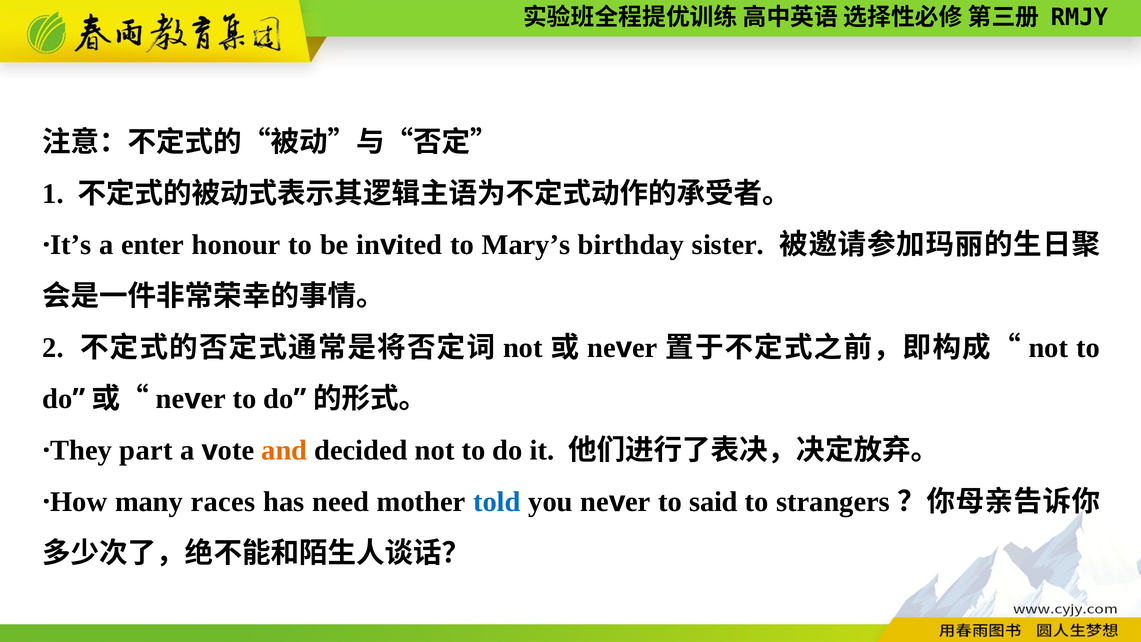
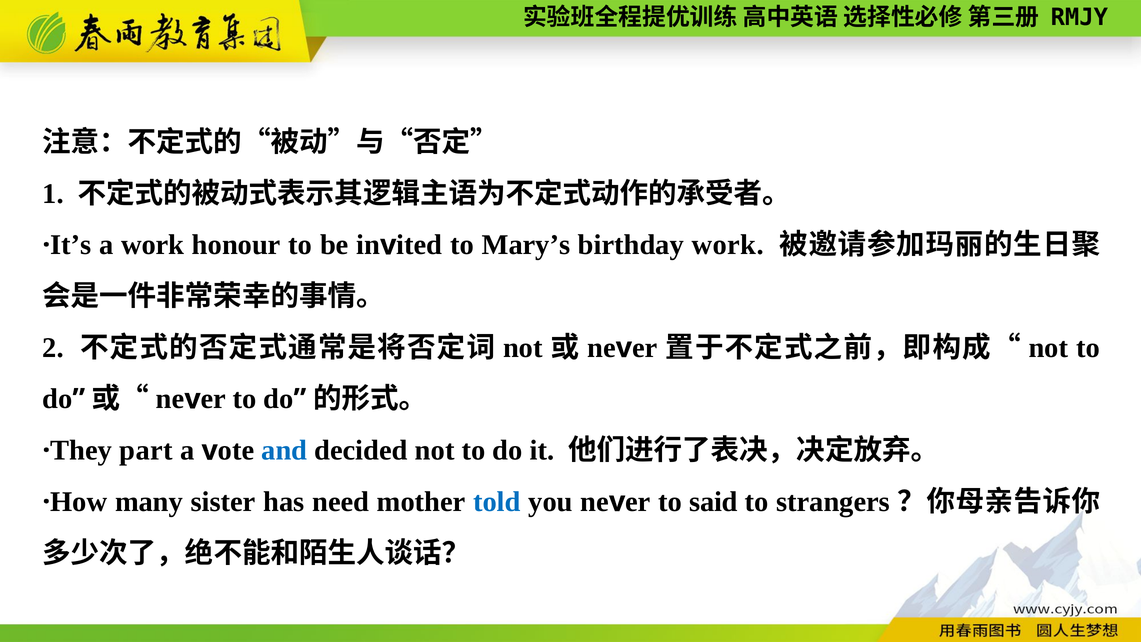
a enter: enter -> work (153, 245)
birthday sister: sister -> work (728, 245)
and colour: orange -> blue (284, 450)
races: races -> sister (223, 502)
